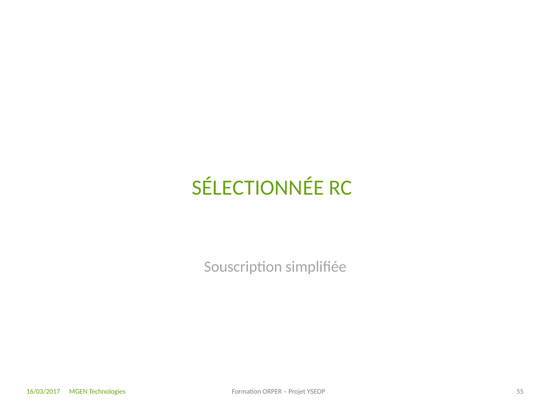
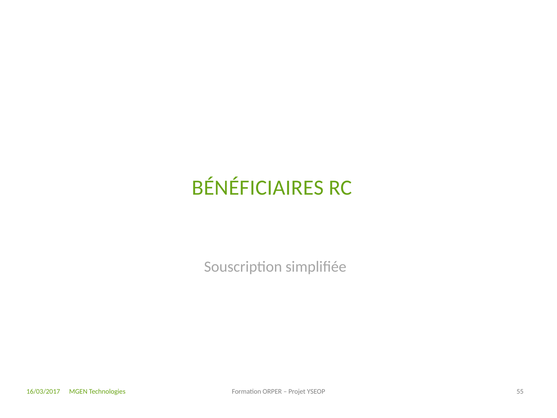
SÉLECTIONNÉE: SÉLECTIONNÉE -> BÉNÉFICIAIRES (258, 187)
